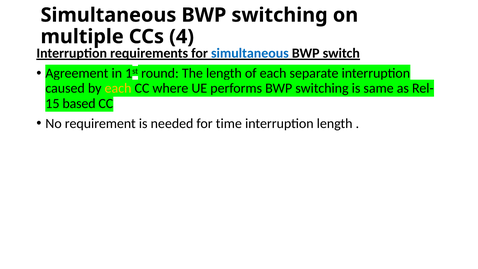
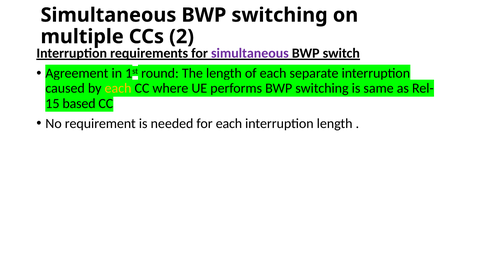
4: 4 -> 2 (182, 37)
simultaneous colour: blue -> purple (250, 53)
for time: time -> each (229, 123)
